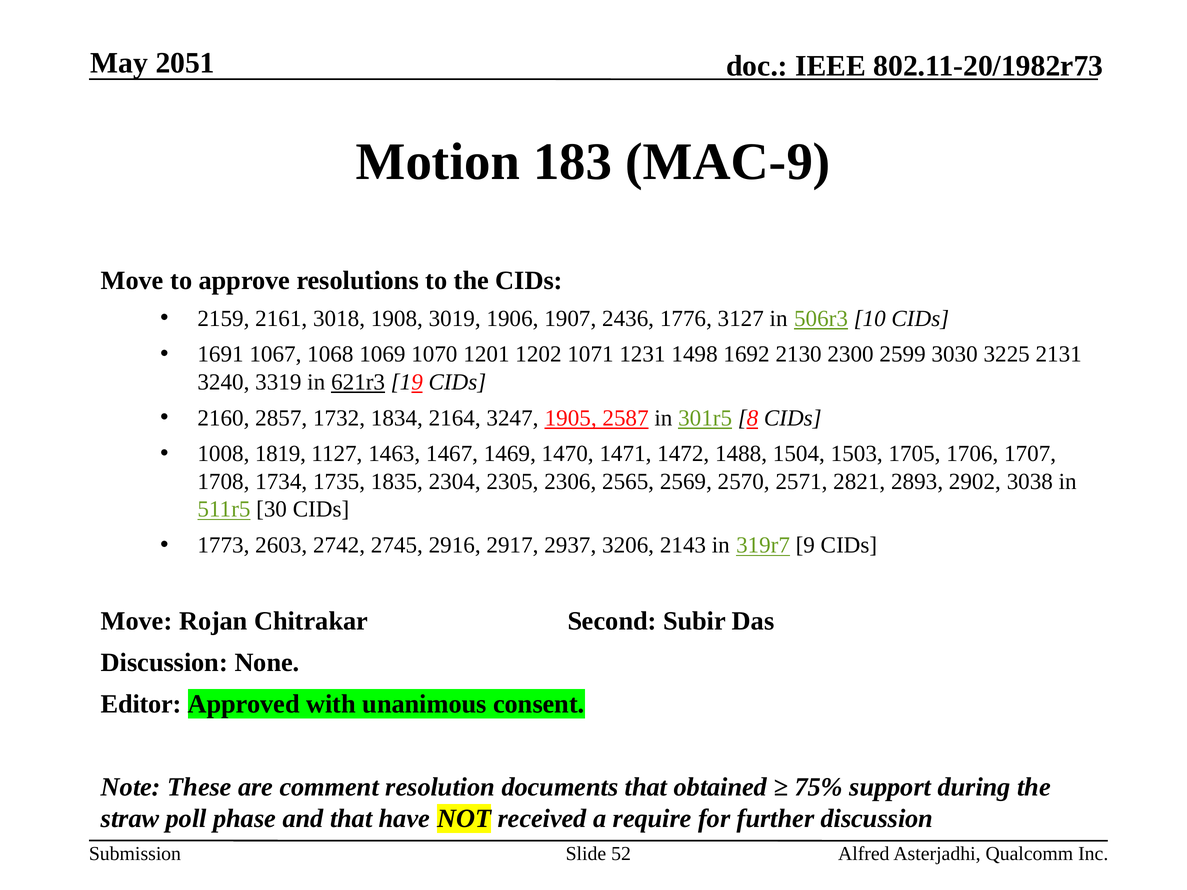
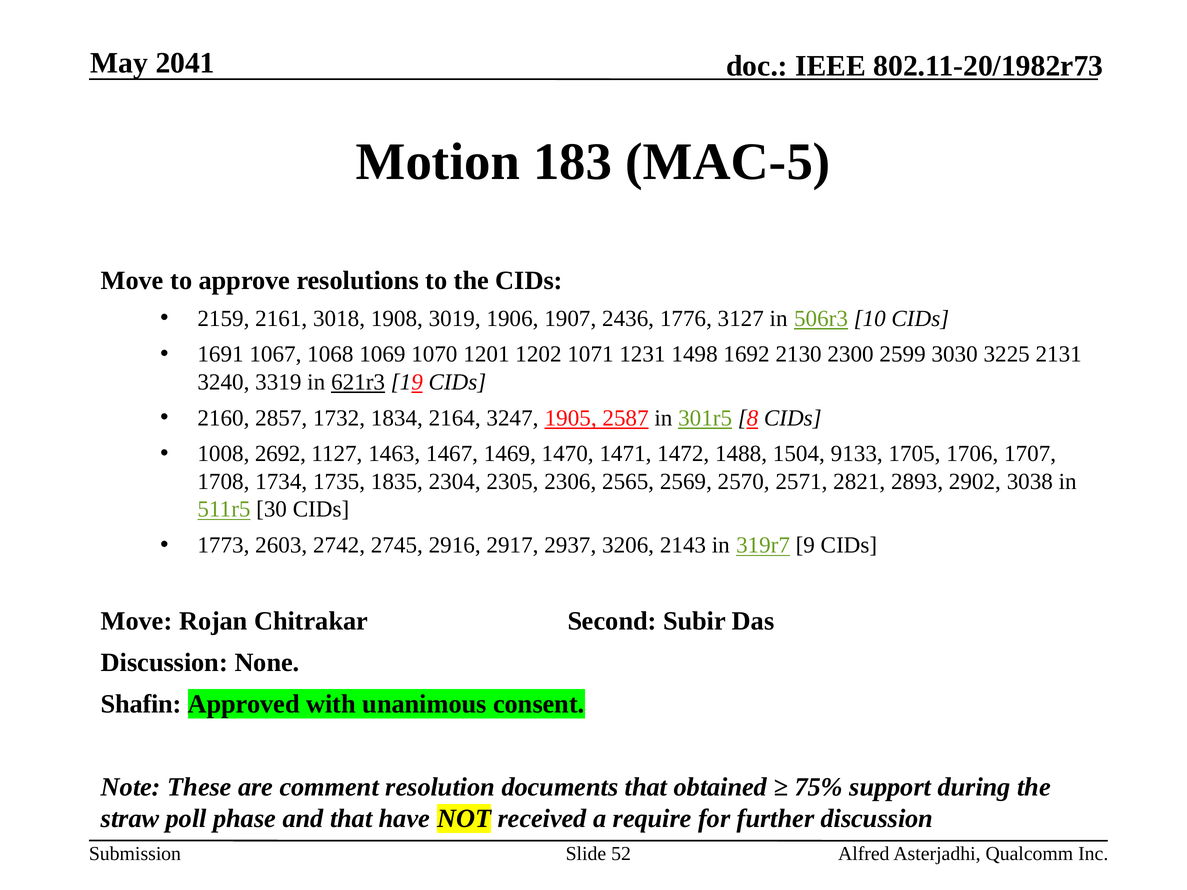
2051: 2051 -> 2041 (185, 63)
MAC-9: MAC-9 -> MAC-5 (728, 162)
1819: 1819 -> 2692 (280, 454)
1503: 1503 -> 9133 (857, 454)
Editor: Editor -> Shafin (141, 704)
